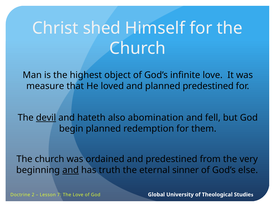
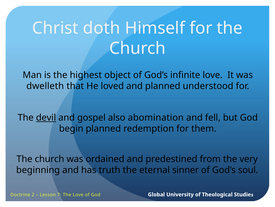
shed: shed -> doth (102, 28)
measure: measure -> dwelleth (45, 86)
planned predestined: predestined -> understood (208, 86)
hateth: hateth -> gospel (91, 117)
and underline: present -> none (71, 170)
else: else -> soul (248, 170)
